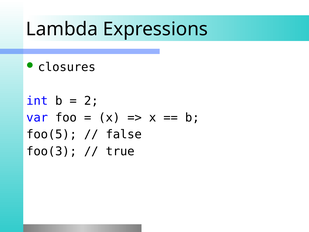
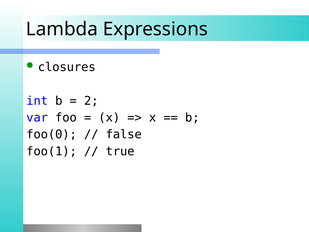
foo(5: foo(5 -> foo(0 (52, 134)
foo(3: foo(3 -> foo(1 (52, 151)
